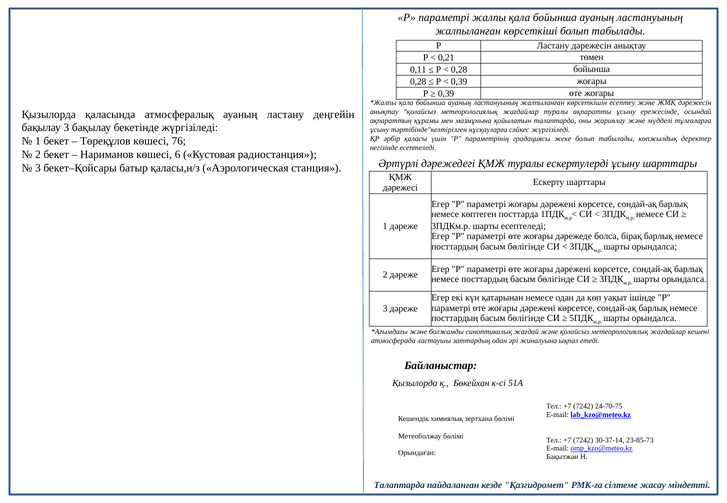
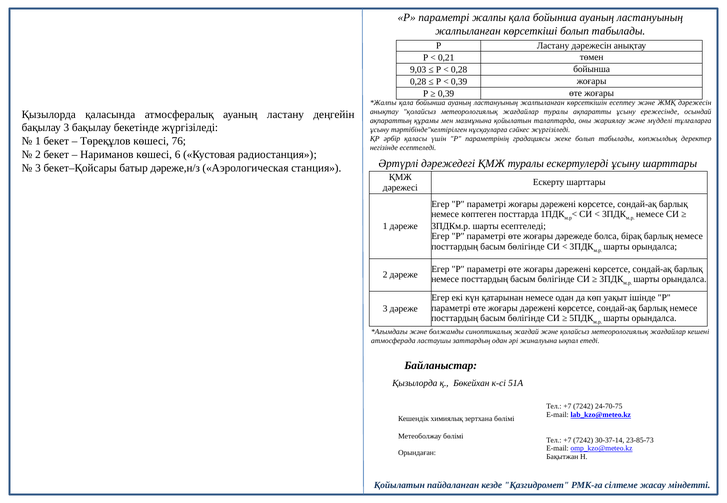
0,11: 0,11 -> 9,03 (418, 70)
қаласы,н/з: қаласы,н/з -> дәреже,н/з (175, 168)
Талаптарда: Талаптарда -> Қойылатын (399, 486)
